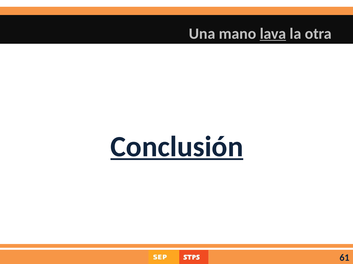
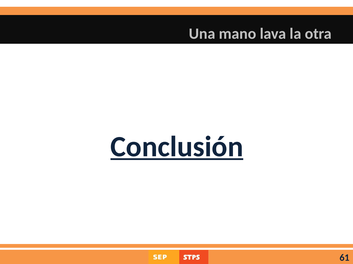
lava underline: present -> none (273, 34)
